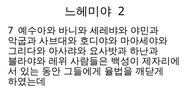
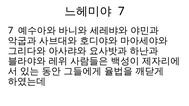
2: 2 -> 7 (121, 11)
